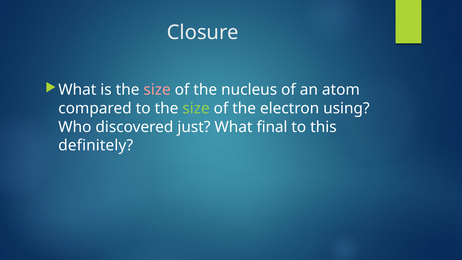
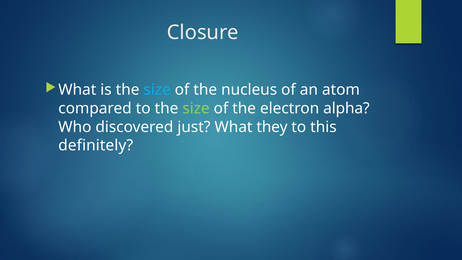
size colour: pink -> light blue (157, 90)
using: using -> alpha (346, 108)
final: final -> they (272, 127)
